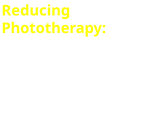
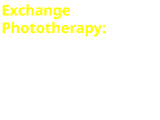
Reducing: Reducing -> Exchange (36, 11)
